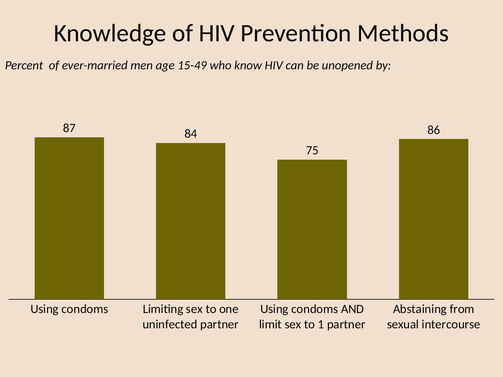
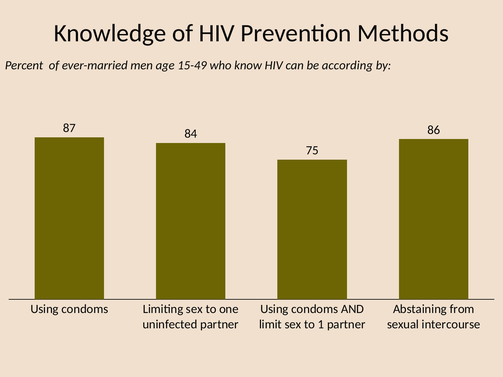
unopened: unopened -> according (347, 65)
